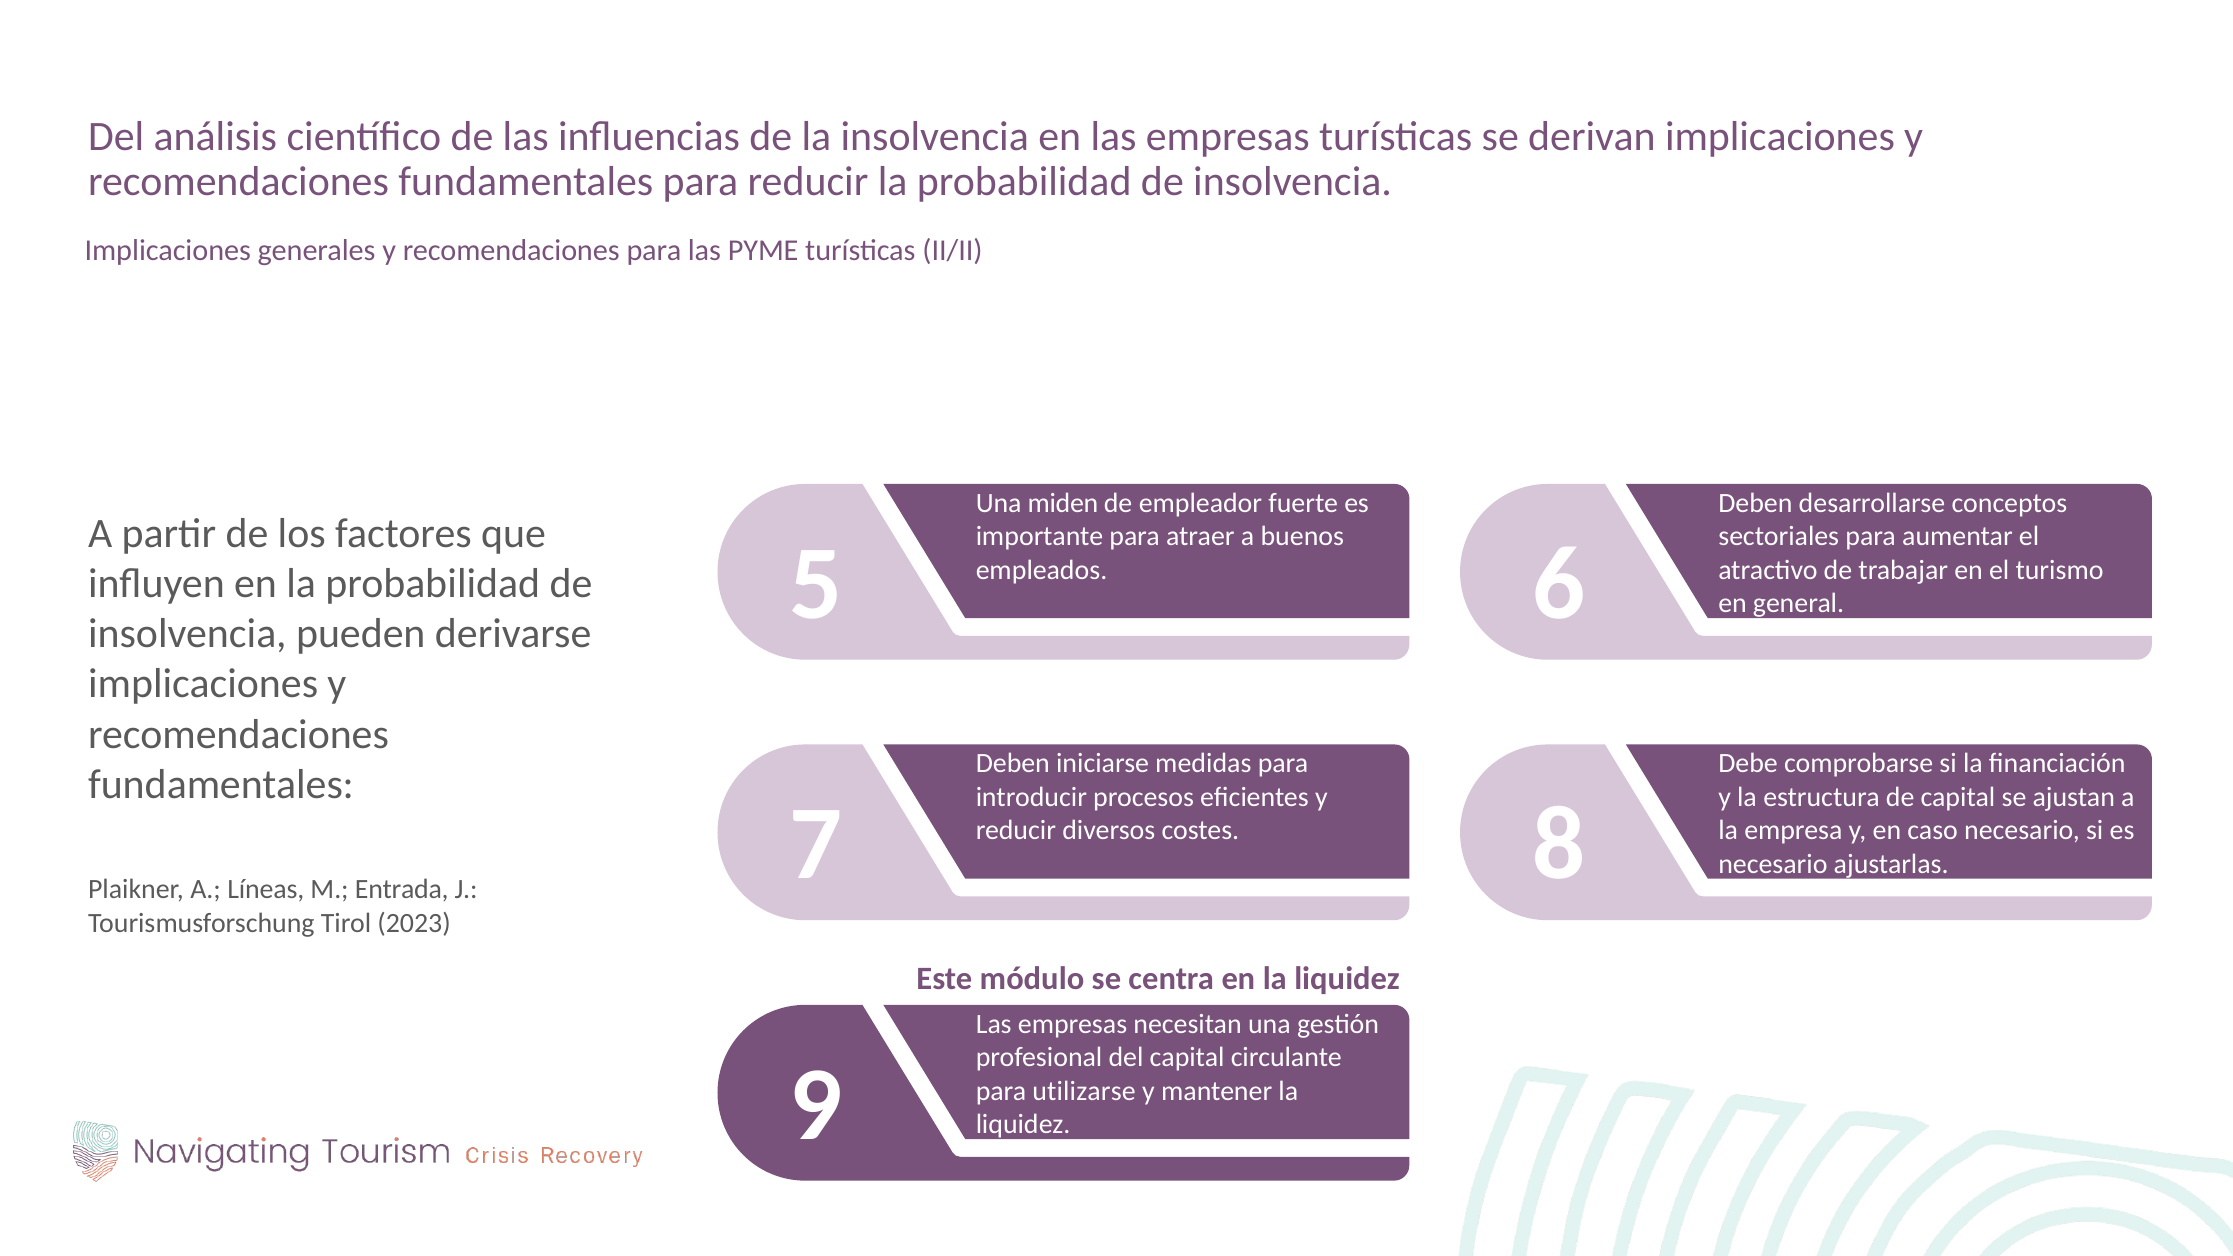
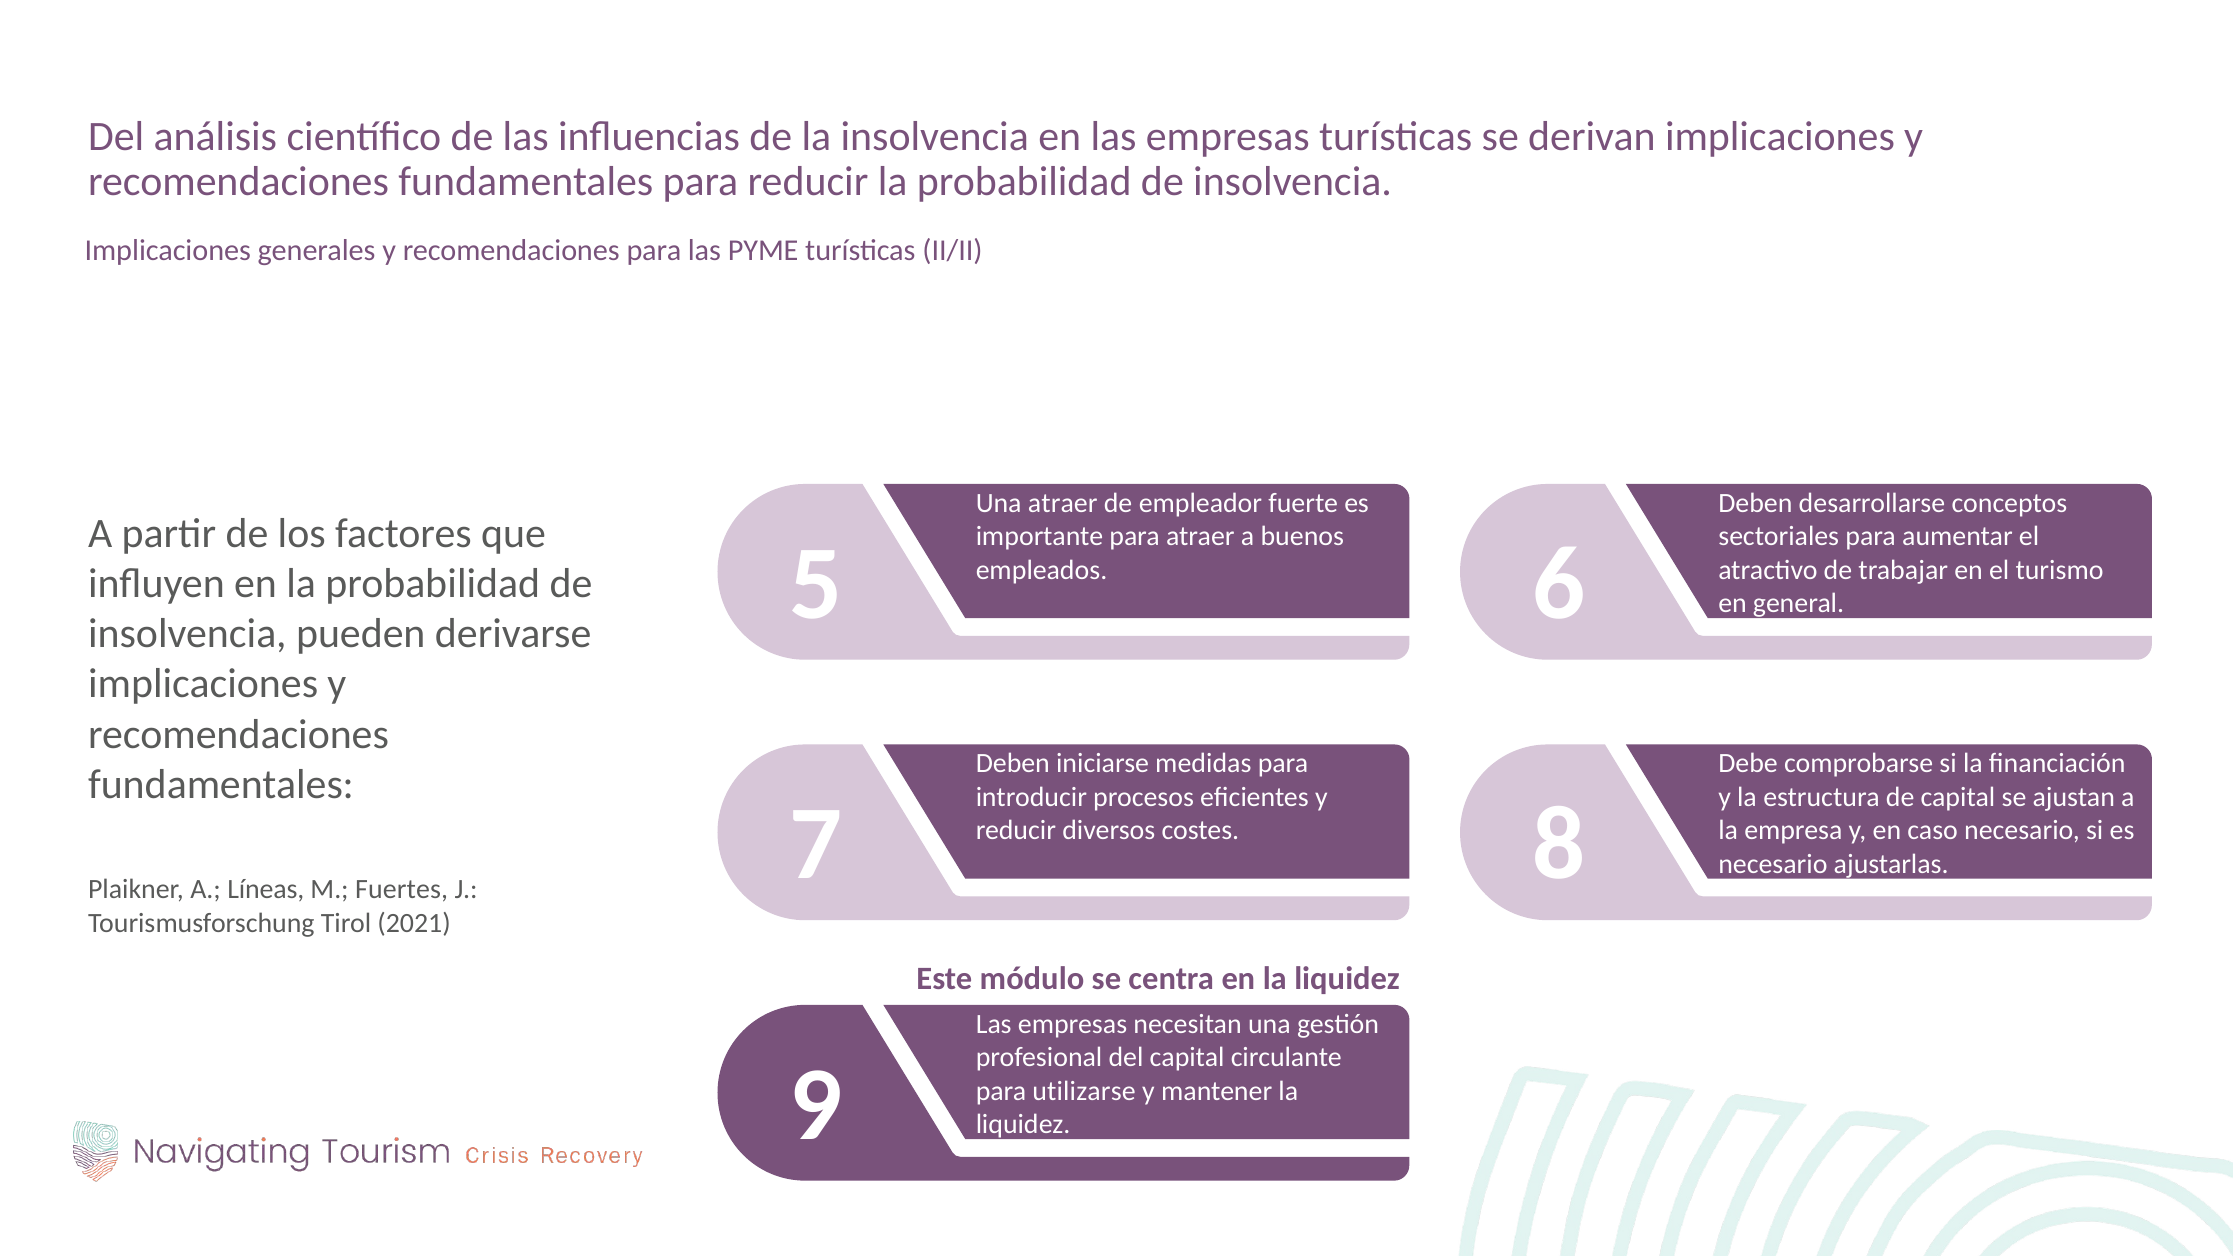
Una miden: miden -> atraer (1063, 503)
Entrada: Entrada -> Fuertes (402, 890)
2023: 2023 -> 2021 (414, 923)
